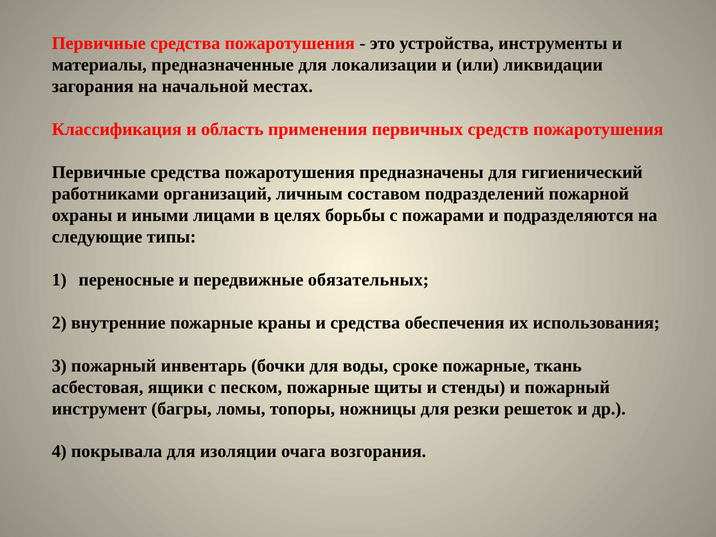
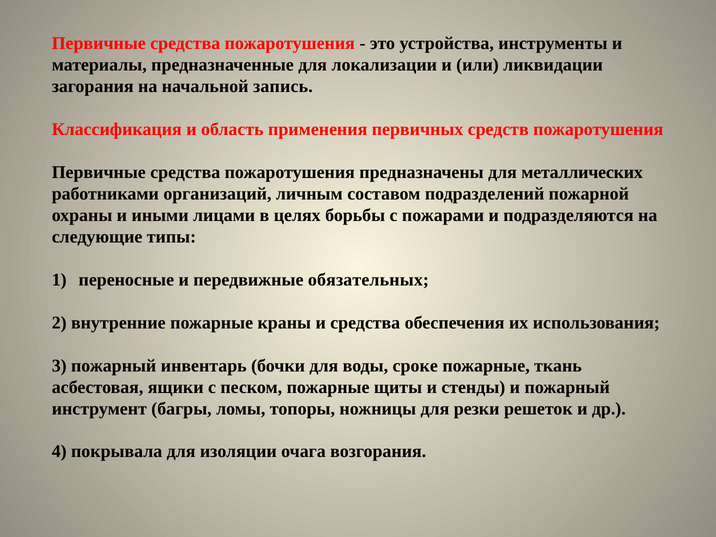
местах: местах -> запись (283, 86)
гигиенический: гигиенический -> металлических (582, 172)
